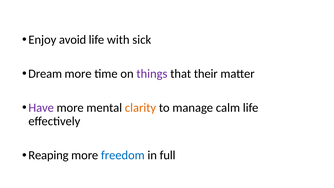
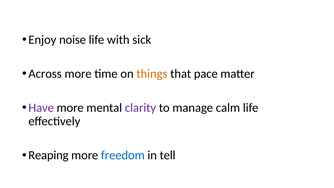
avoid: avoid -> noise (73, 40)
Dream: Dream -> Across (45, 74)
things colour: purple -> orange (152, 74)
their: their -> pace (206, 74)
clarity colour: orange -> purple (140, 108)
full: full -> tell (168, 155)
